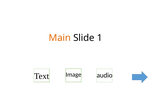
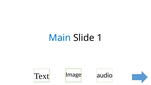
Main colour: orange -> blue (60, 38)
